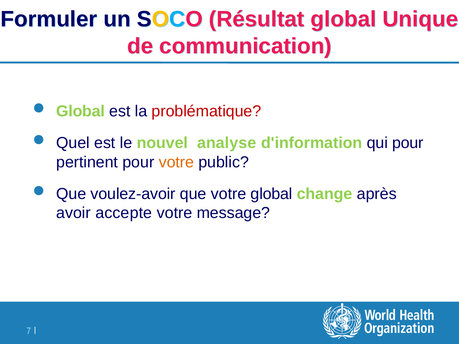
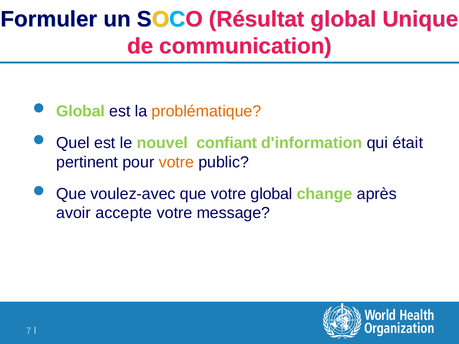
problématique colour: red -> orange (206, 111)
analyse: analyse -> confiant (227, 143)
qui pour: pour -> était (408, 143)
voulez-avoir: voulez-avoir -> voulez-avec (133, 194)
